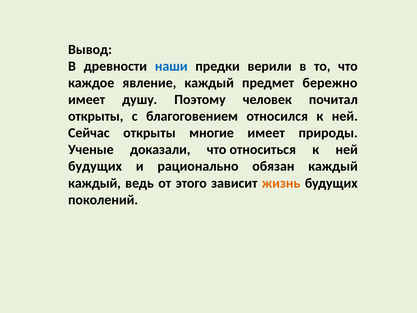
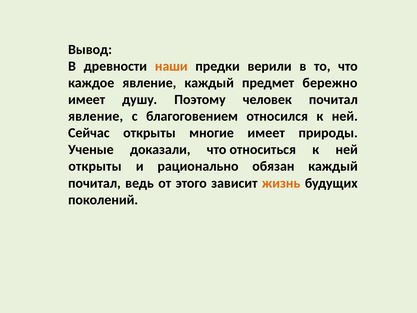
наши colour: blue -> orange (171, 66)
открыты: открыты -> явление (96, 116)
будущих: будущих -> открыты (95, 166)
каждый: каждый -> почитал (94, 183)
